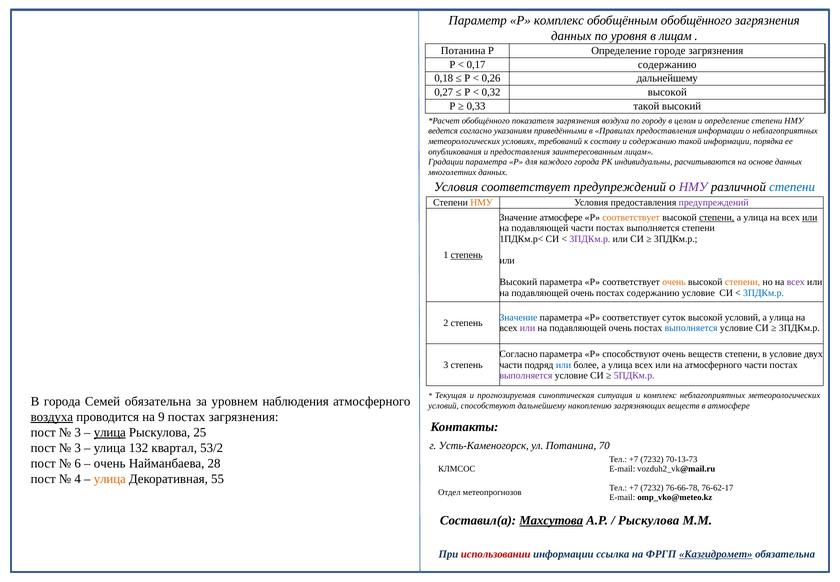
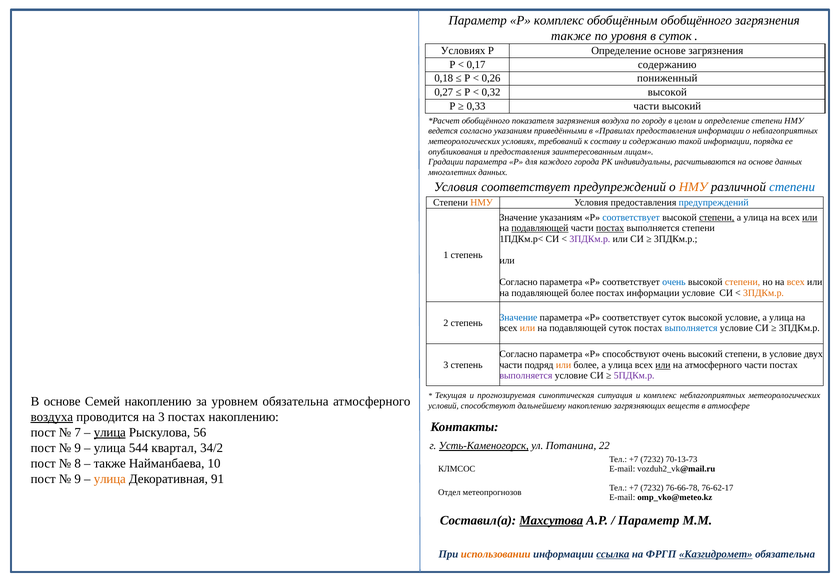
данных: данных -> также (571, 36)
в лицам: лицам -> суток (675, 36)
Потанина: Потанина -> Условиях (463, 51)
Определение городе: городе -> основе (670, 51)
0,26 дальнейшему: дальнейшему -> пониженный (667, 78)
0,33 такой: такой -> части (646, 106)
НМУ colour: purple -> orange (693, 187)
предупреждений colour: purple -> blue (714, 202)
Значение атмосфере: атмосфере -> указаниям (561, 217)
соответствует colour: orange -> blue (631, 217)
подавляющей underline: none -> present (540, 228)
постах underline: none -> present (610, 228)
степень underline: present -> none (467, 255)
Высокий: Высокий -> Согласно (518, 282)
очень colour: orange -> blue (674, 282)
всех colour: purple -> orange (796, 282)
очень: очень -> более (582, 293)
постах содержанию: содержанию -> информации (653, 293)
3ПДКм.р colour: blue -> orange (764, 293)
высокой условий: условий -> условие (743, 317)
или colour: purple -> orange (527, 328)
очень: очень -> суток (620, 328)
очень веществ: веществ -> высокий (705, 354)
или colour: blue -> orange (564, 365)
или underline: none -> present (663, 365)
В города: города -> основе (62, 401)
Семей обязательна: обязательна -> накоплению (158, 401)
уровнем наблюдения: наблюдения -> обязательна (296, 401)
на 9: 9 -> 3 (161, 417)
постах загрязнения: загрязнения -> накоплению (244, 417)
3: 3 -> 7 (78, 432)
25: 25 -> 56 (200, 432)
Усть-Каменогорск underline: none -> present (484, 446)
70: 70 -> 22 (604, 446)
3: 3 -> 9 (78, 448)
132: 132 -> 544 (139, 448)
53/2: 53/2 -> 34/2 (212, 448)
6: 6 -> 8 (78, 463)
очень: очень -> также (110, 463)
28: 28 -> 10 (214, 463)
4: 4 -> 9 (78, 479)
55: 55 -> 91 (218, 479)
Рыскулова: Рыскулова -> Параметр (649, 520)
использовании colour: red -> orange (496, 554)
ссылка underline: none -> present (613, 554)
